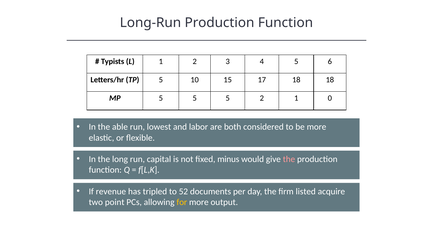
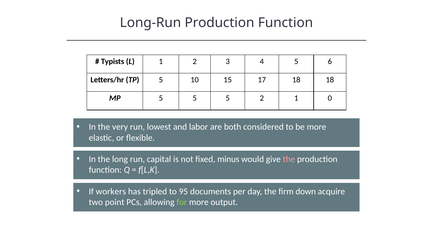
able: able -> very (120, 127)
revenue: revenue -> workers (111, 192)
52: 52 -> 95 (183, 192)
listed: listed -> down (306, 192)
for colour: yellow -> light green (182, 203)
